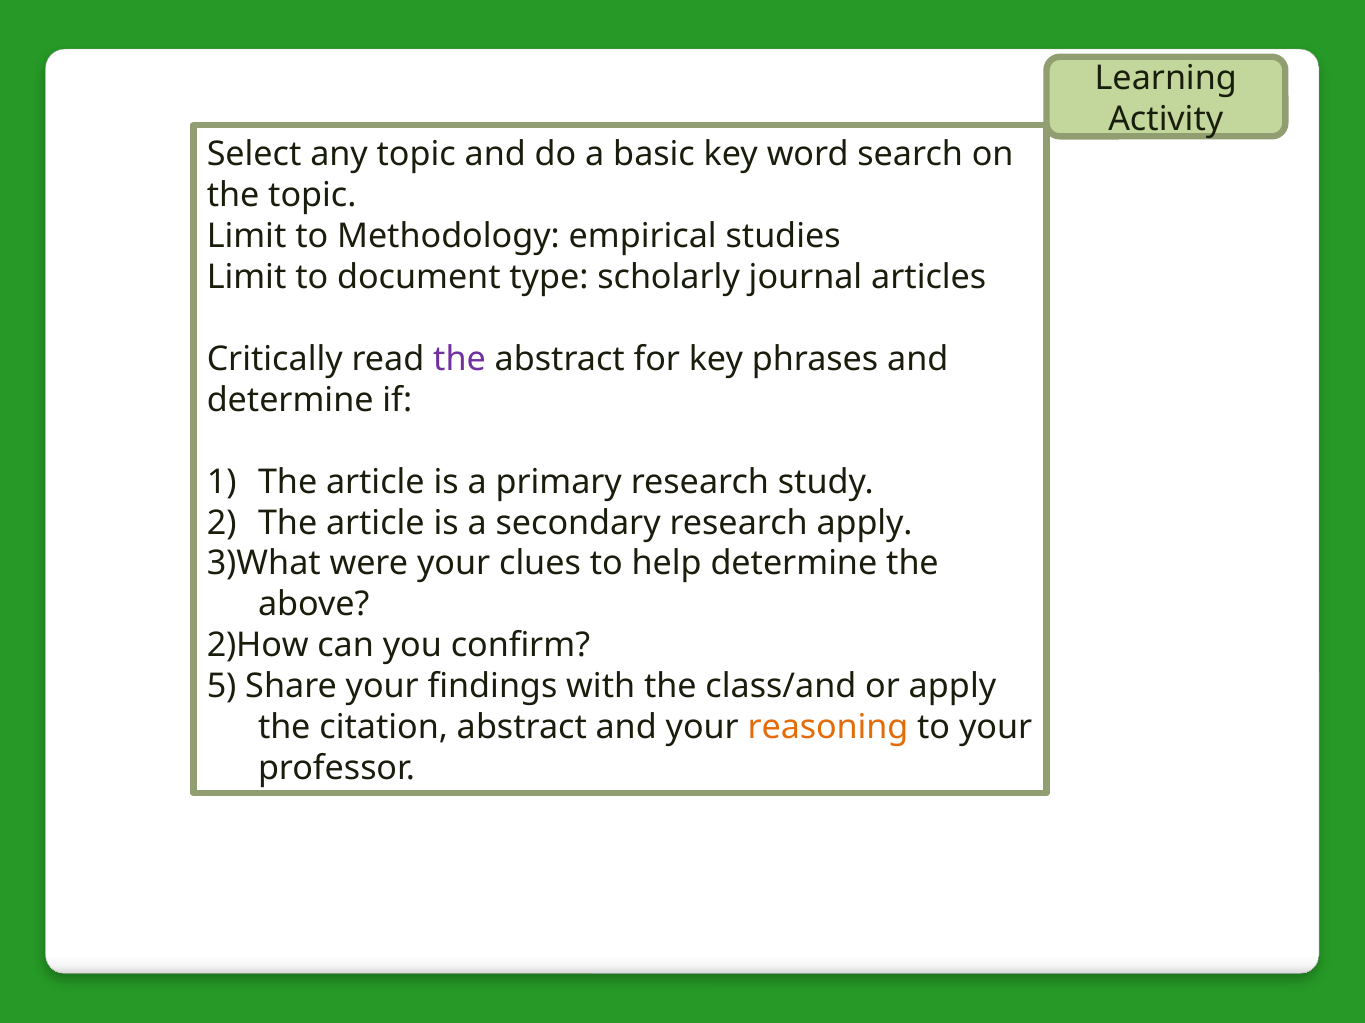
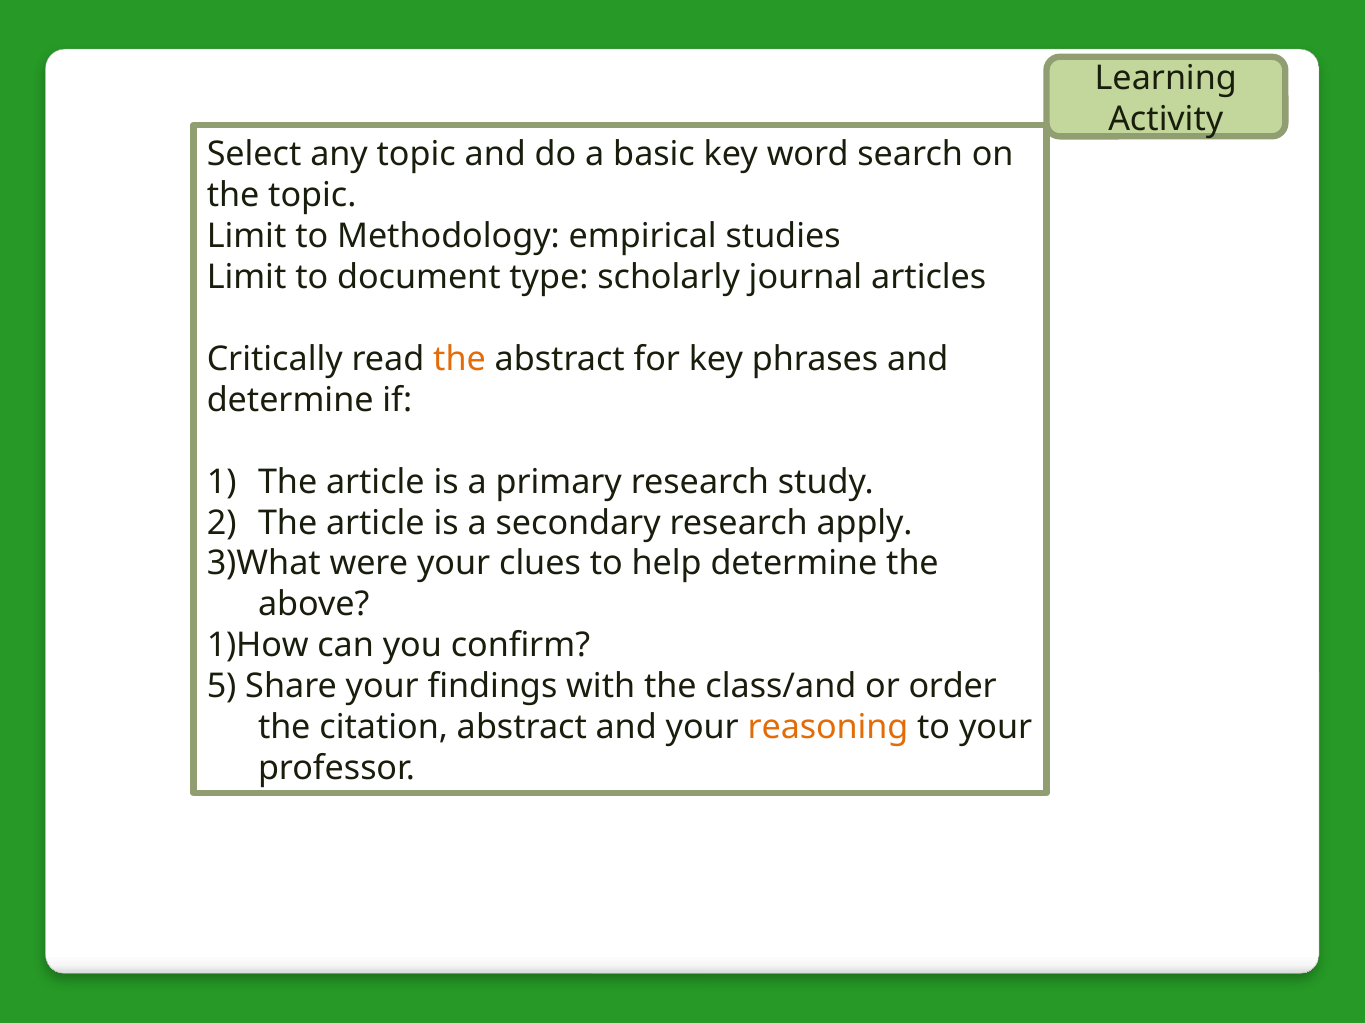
the colour: purple -> orange (460, 359)
2)How: 2)How -> 1)How (258, 646)
or apply: apply -> order (953, 687)
